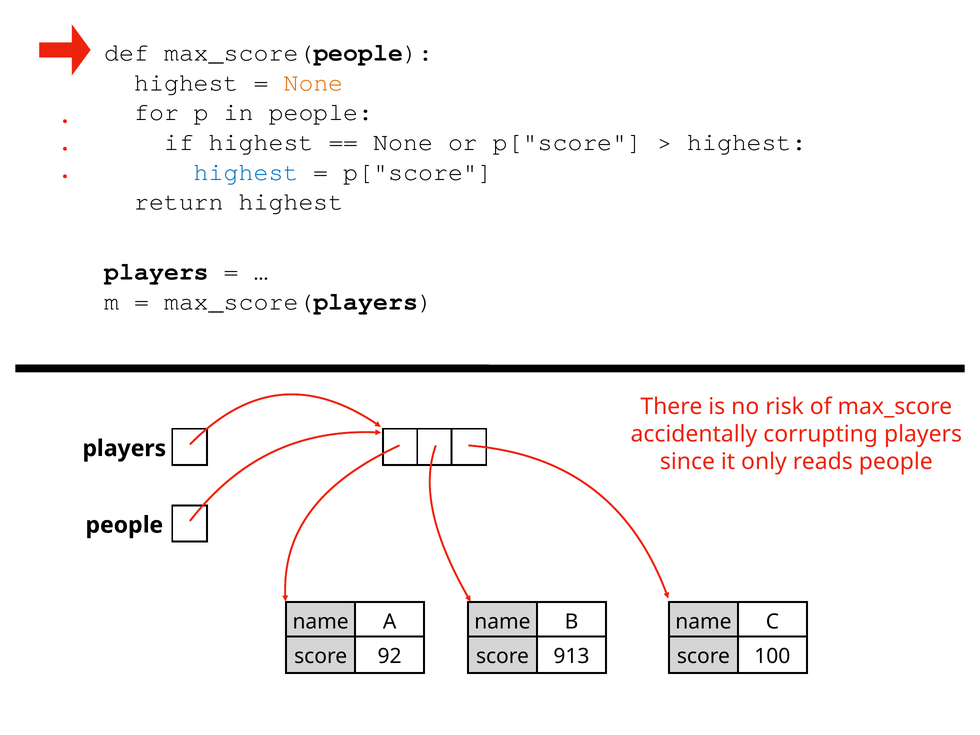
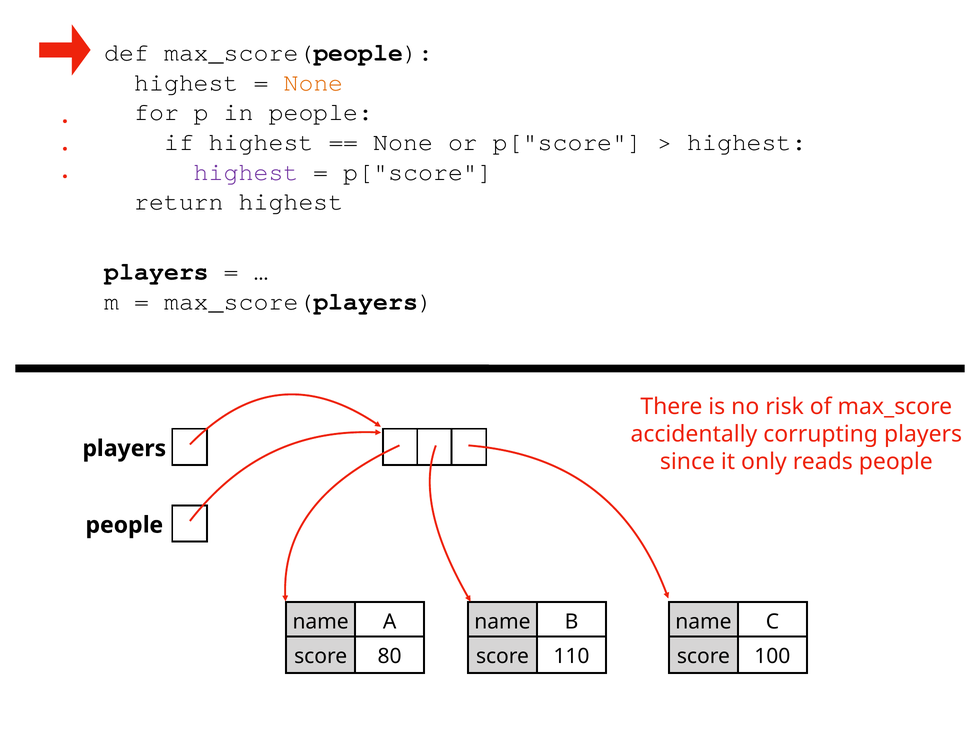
highest colour: blue -> purple (246, 172)
92: 92 -> 80 (390, 656)
913: 913 -> 110 (571, 656)
